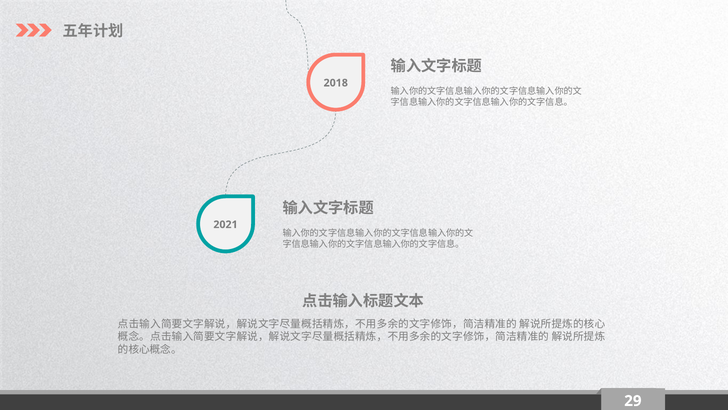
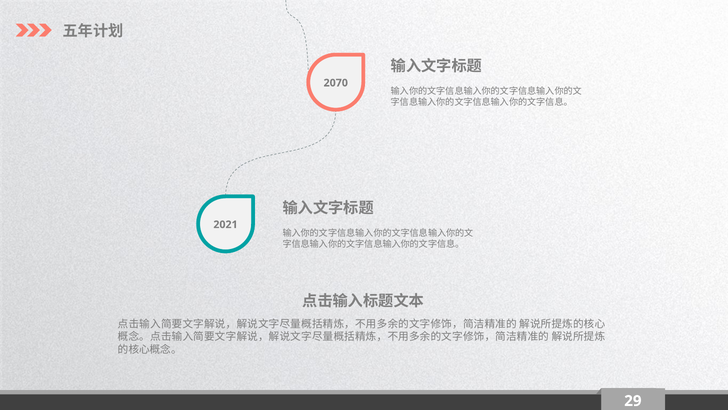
2018: 2018 -> 2070 (336, 83)
